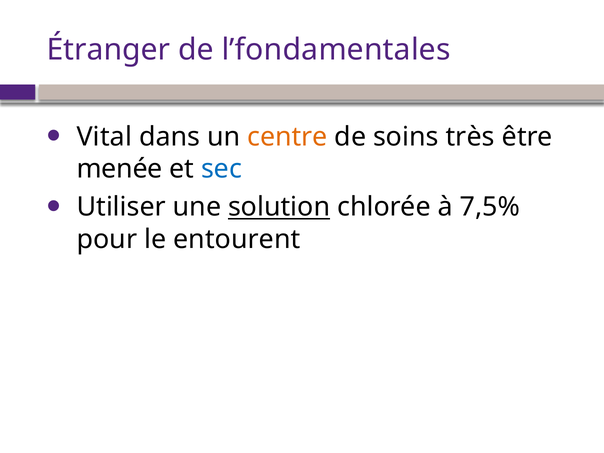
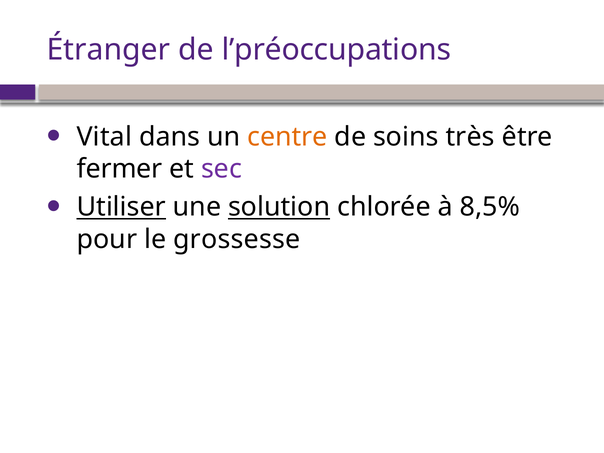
l’fondamentales: l’fondamentales -> l’préoccupations (336, 50)
menée: menée -> fermer (120, 169)
sec colour: blue -> purple (221, 169)
Utiliser underline: none -> present (121, 207)
7,5%: 7,5% -> 8,5% (490, 207)
entourent: entourent -> grossesse (237, 239)
